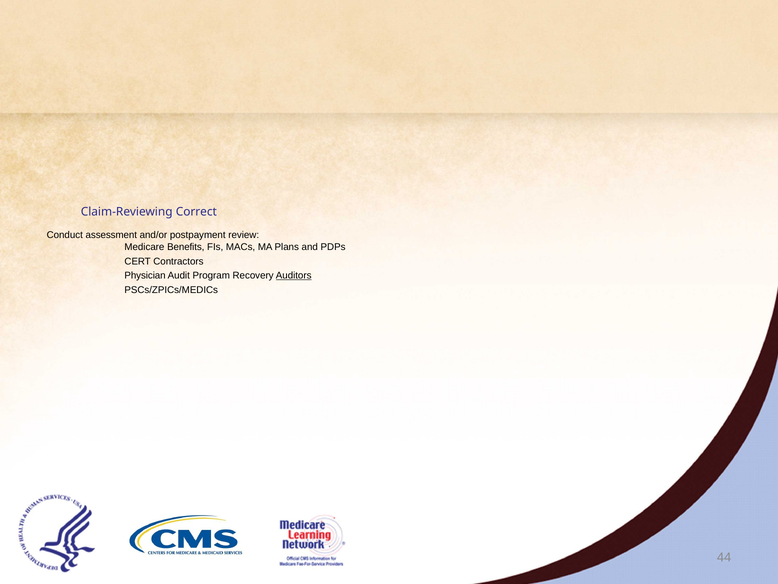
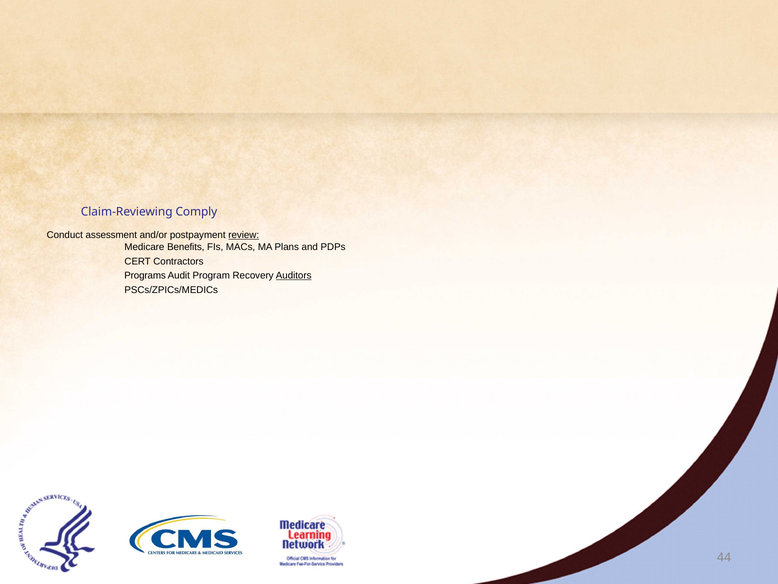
Correct: Correct -> Comply (196, 212)
review underline: none -> present (244, 235)
Physician: Physician -> Programs (145, 275)
